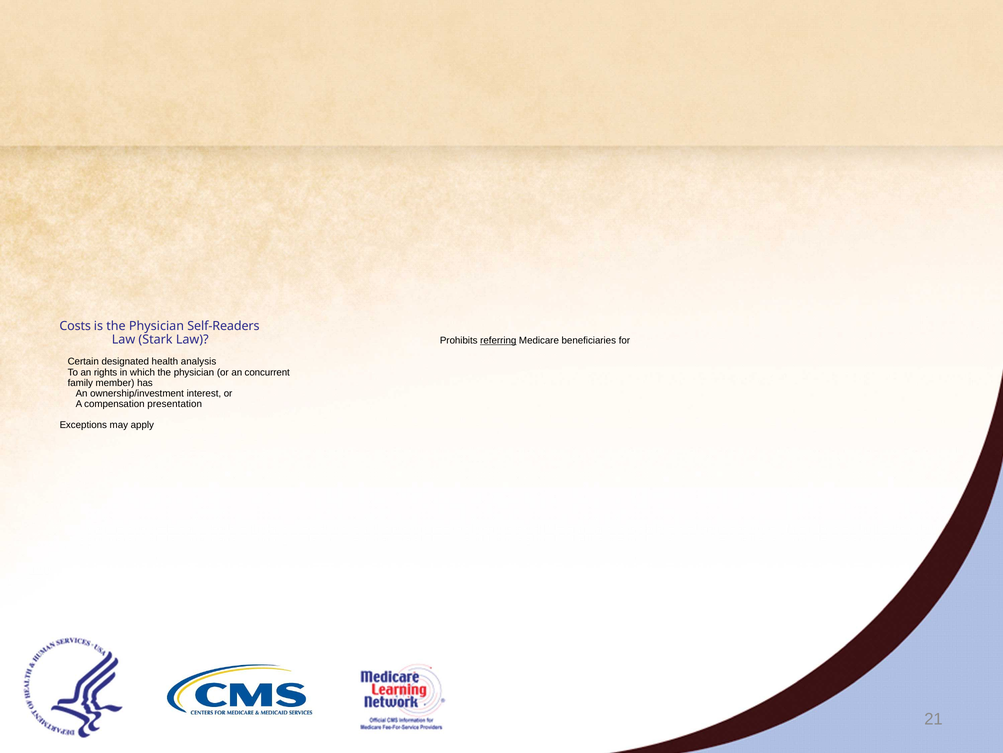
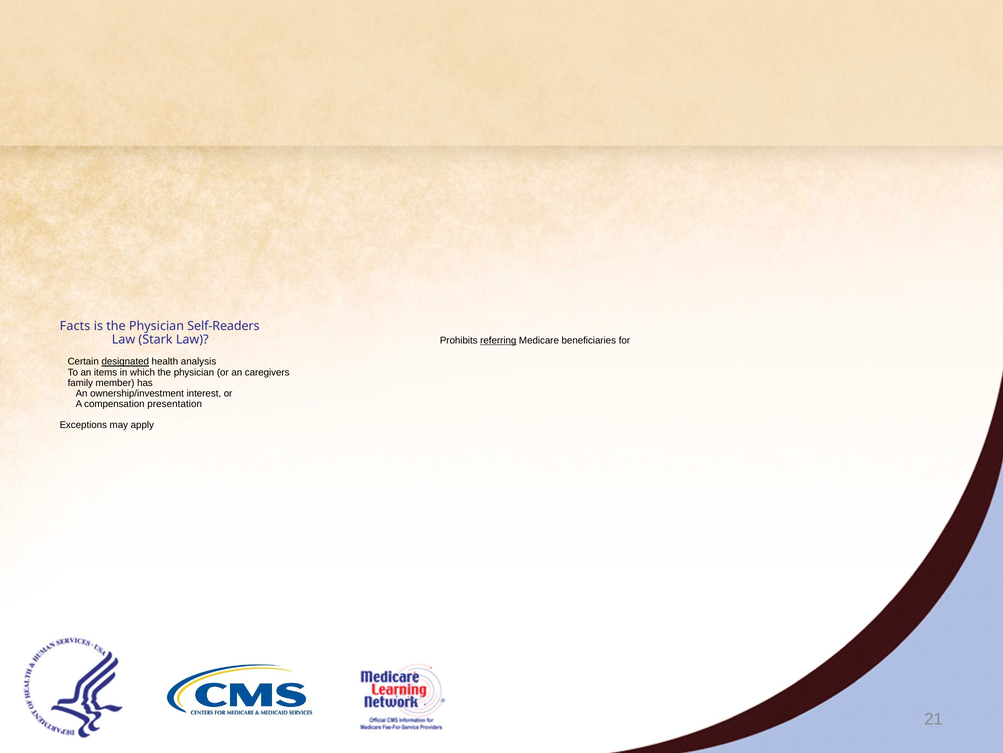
Costs: Costs -> Facts (75, 326)
designated underline: none -> present (125, 361)
rights: rights -> items (106, 372)
concurrent: concurrent -> caregivers (267, 372)
